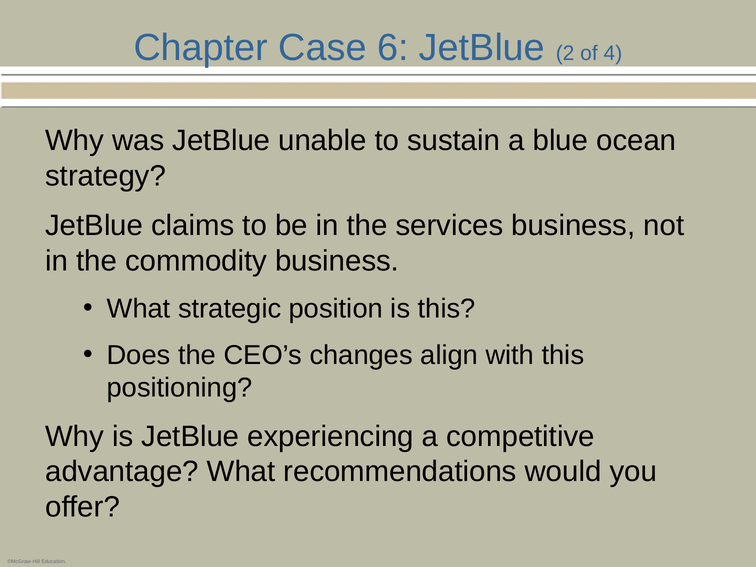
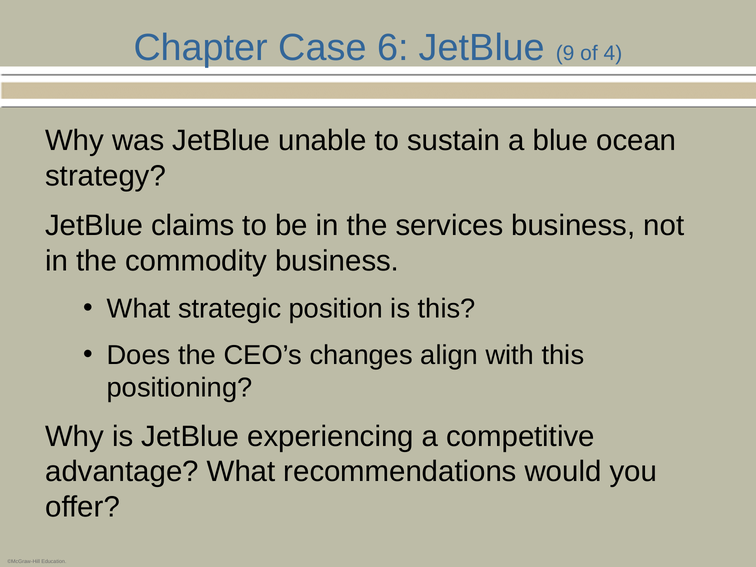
2: 2 -> 9 (565, 54)
